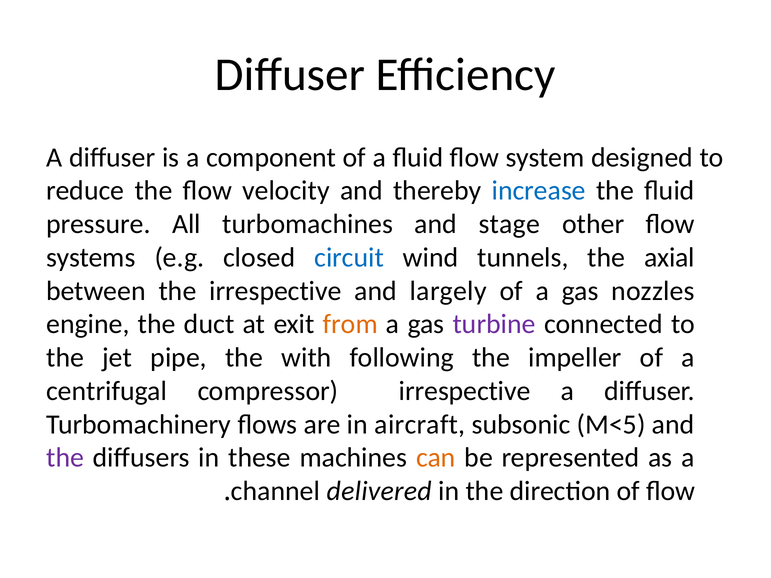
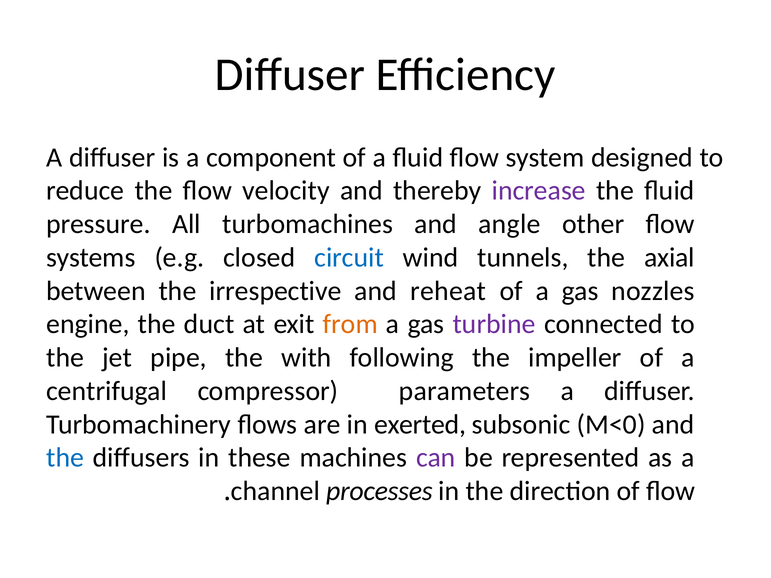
increase colour: blue -> purple (539, 191)
stage: stage -> angle (509, 224)
largely: largely -> reheat (448, 291)
compressor irrespective: irrespective -> parameters (465, 391)
aircraft: aircraft -> exerted (420, 425)
M<5: M<5 -> M<0 (611, 425)
the colour: purple -> blue (65, 458)
can colour: orange -> purple (436, 458)
delivered: delivered -> processes (379, 491)
